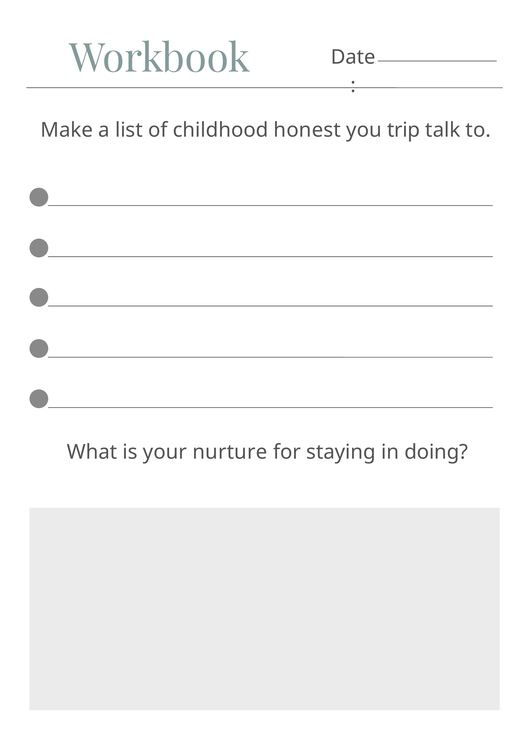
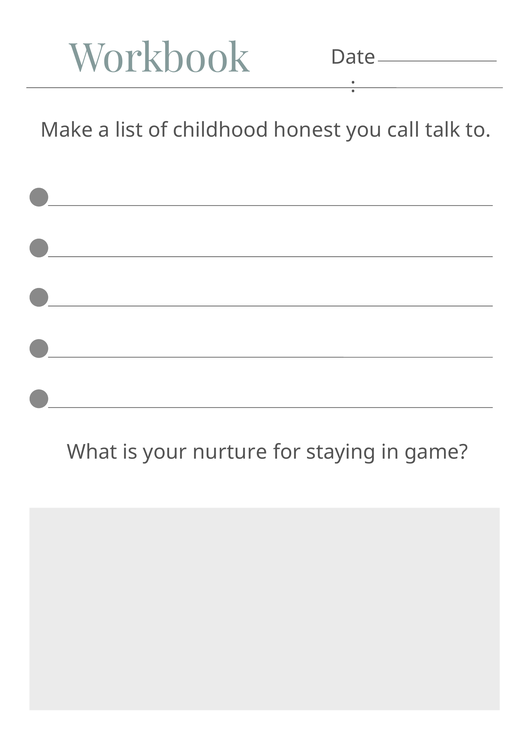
trip: trip -> call (403, 130)
doing: doing -> game (436, 452)
